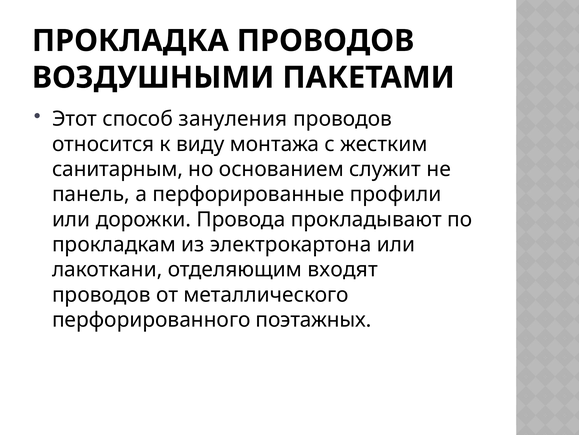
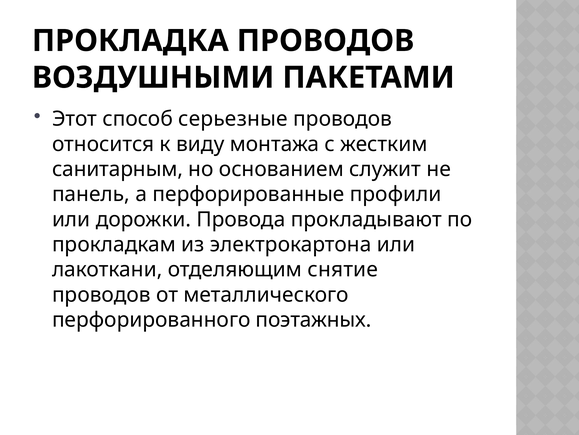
зануления: зануления -> серьезные (233, 119)
входят: входят -> снятие (343, 269)
